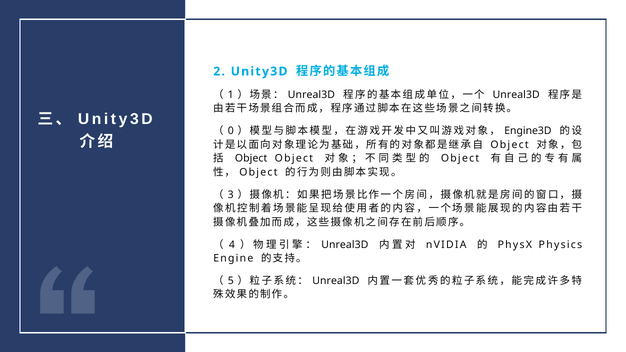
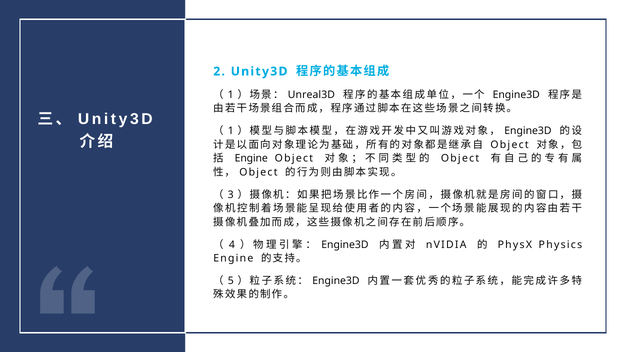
Unreal3D: Unreal3D -> Engine3D (516, 95)
0: 0 -> 1 (231, 131)
Object: Object -> Engine (251, 159)
Unreal3D: Unreal3D -> Engine3D (345, 245)
Unreal3D: Unreal3D -> Engine3D (336, 281)
